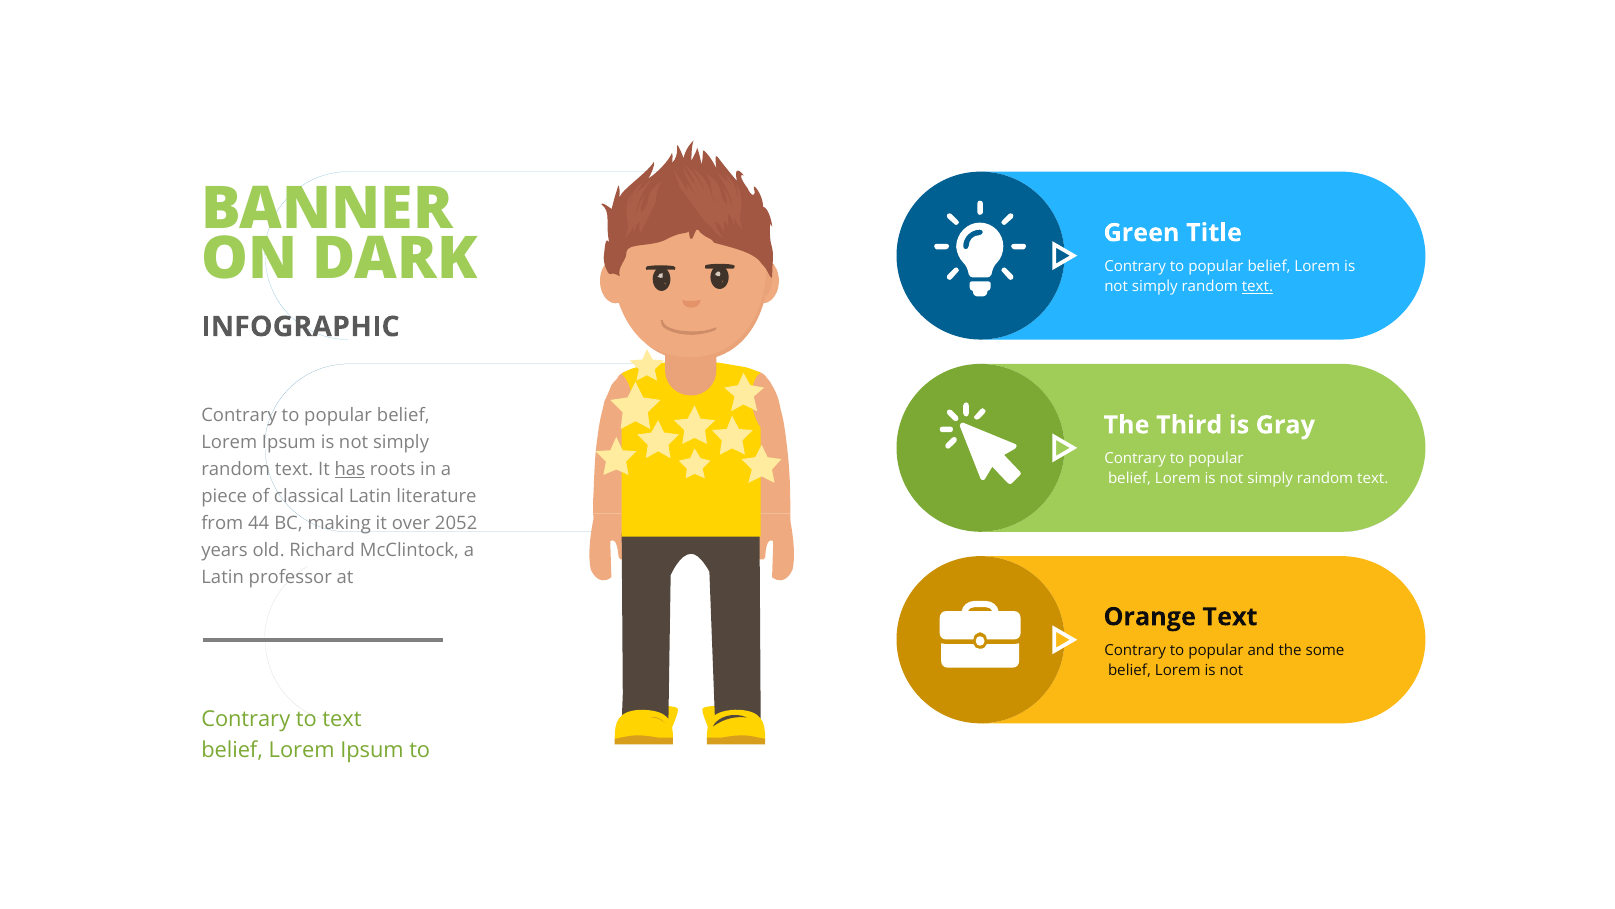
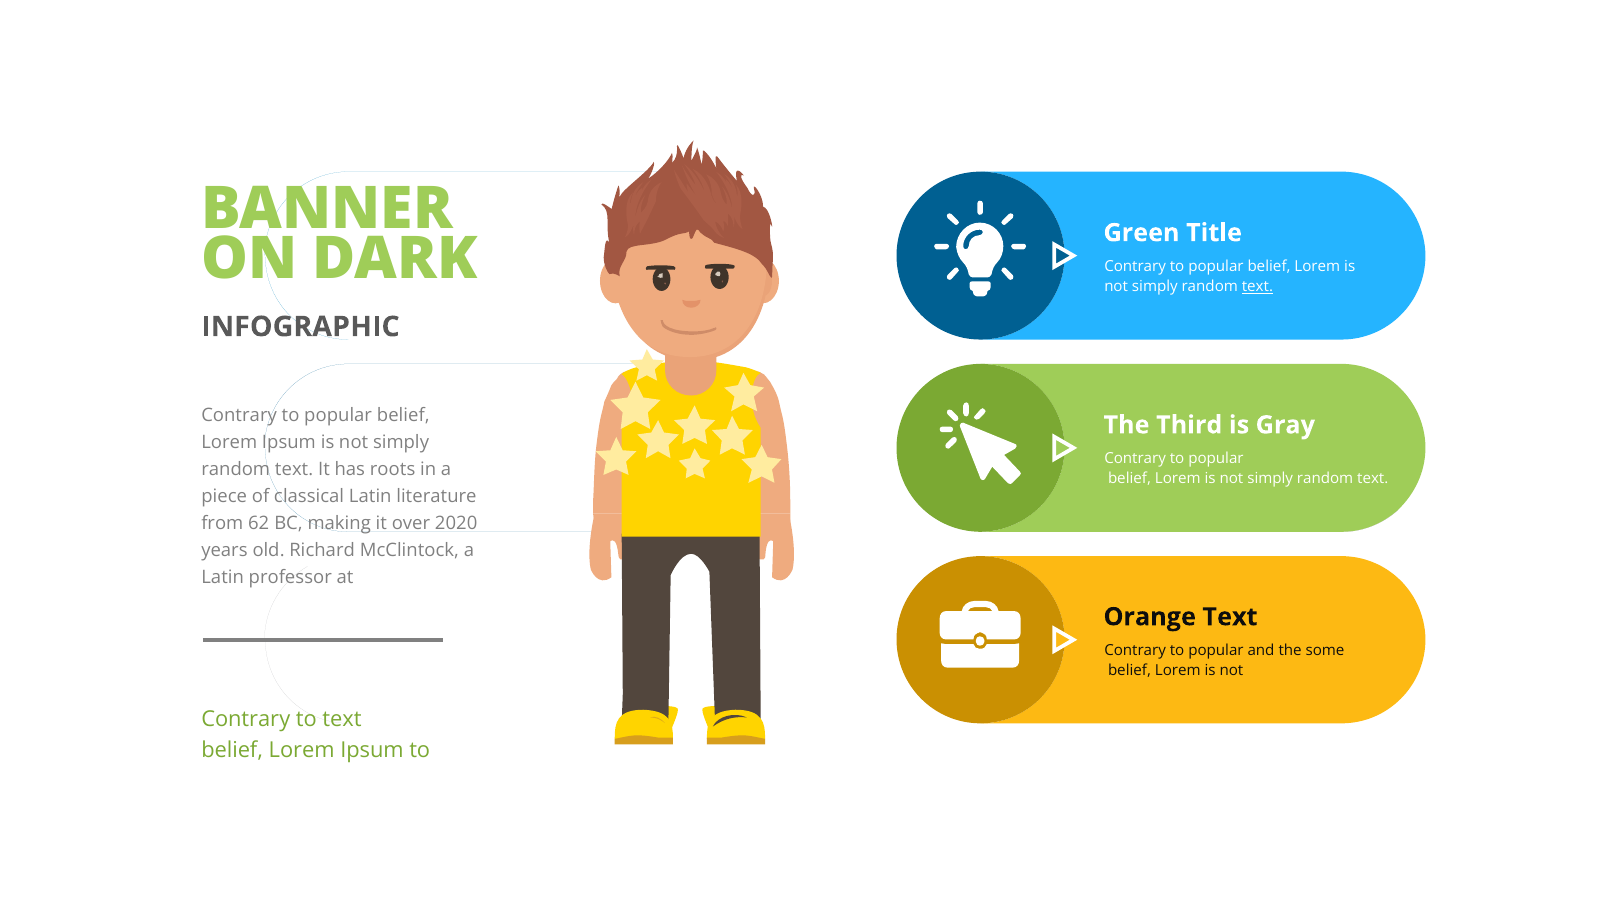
has underline: present -> none (350, 469)
44: 44 -> 62 (259, 523)
2052: 2052 -> 2020 (456, 523)
